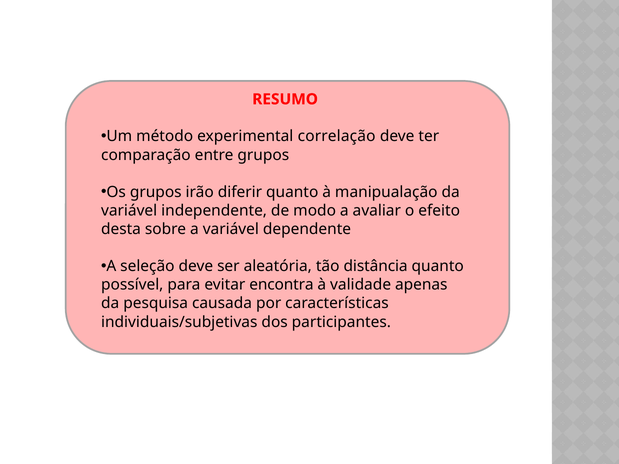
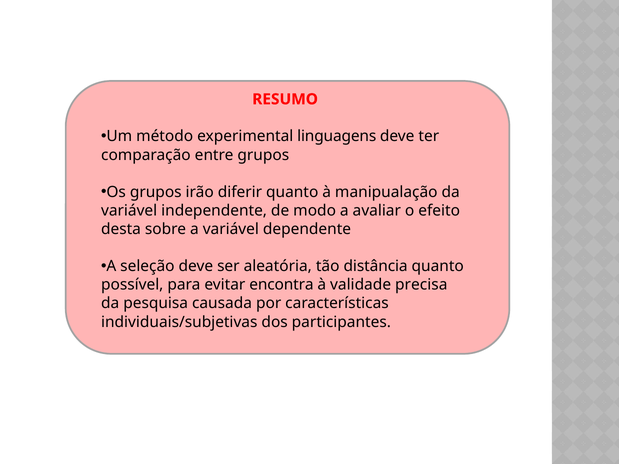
correlação: correlação -> linguagens (337, 136)
apenas: apenas -> precisa (421, 285)
